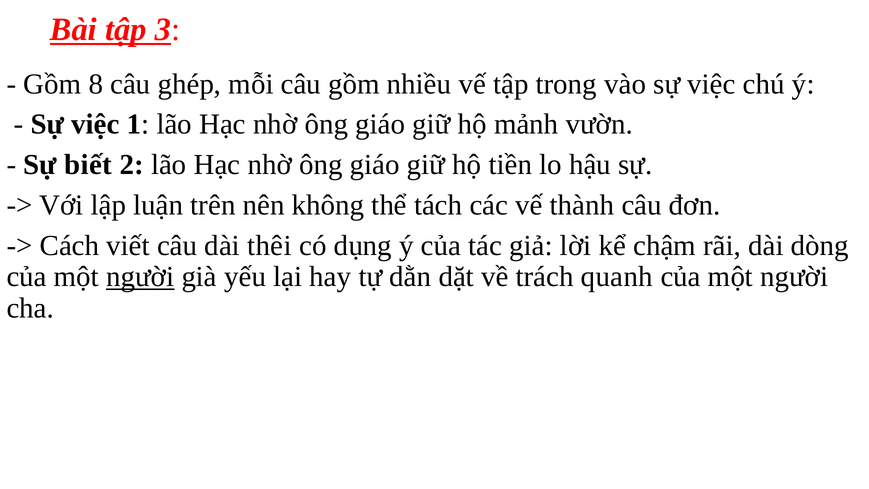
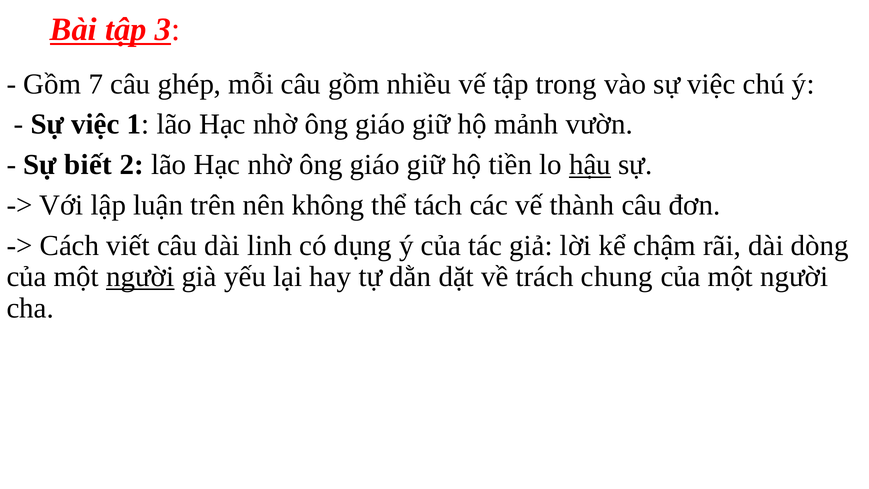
8: 8 -> 7 (96, 84)
hậu underline: none -> present (590, 165)
thêi: thêi -> linh (270, 245)
quanh: quanh -> chung (617, 277)
